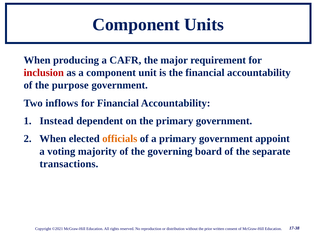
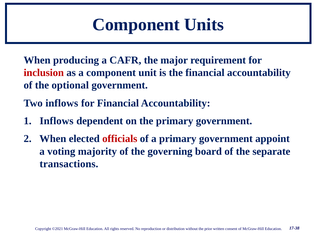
purpose: purpose -> optional (70, 85)
Instead: Instead -> Inflows (57, 121)
officials colour: orange -> red (120, 139)
